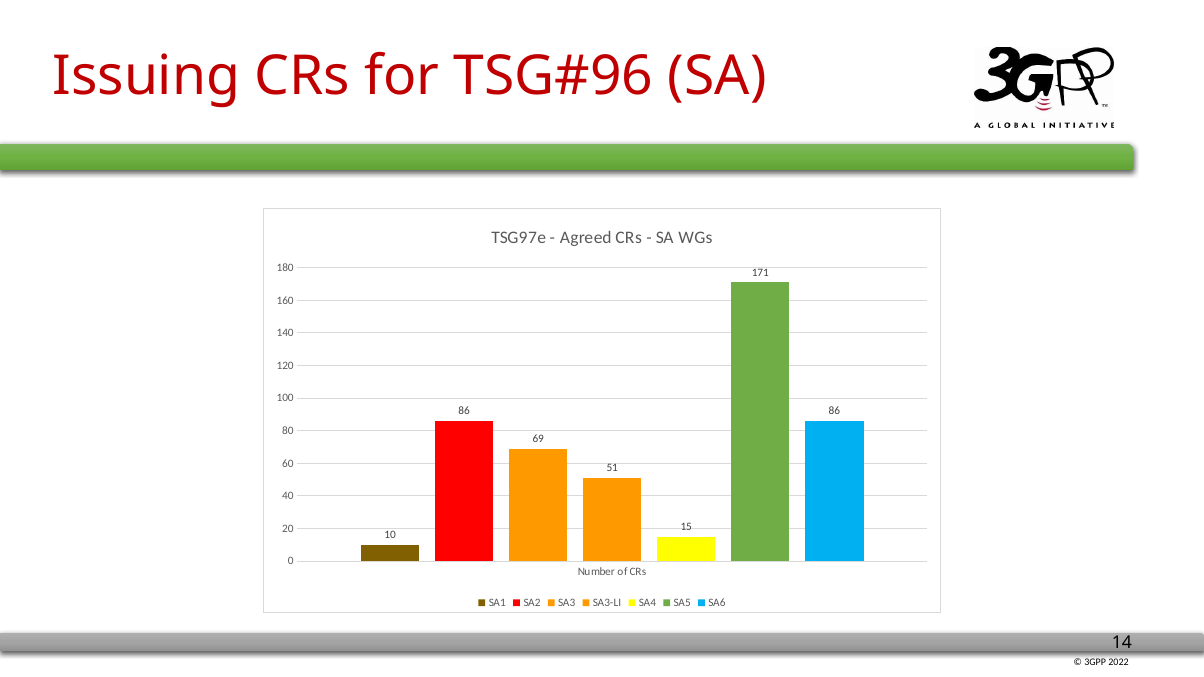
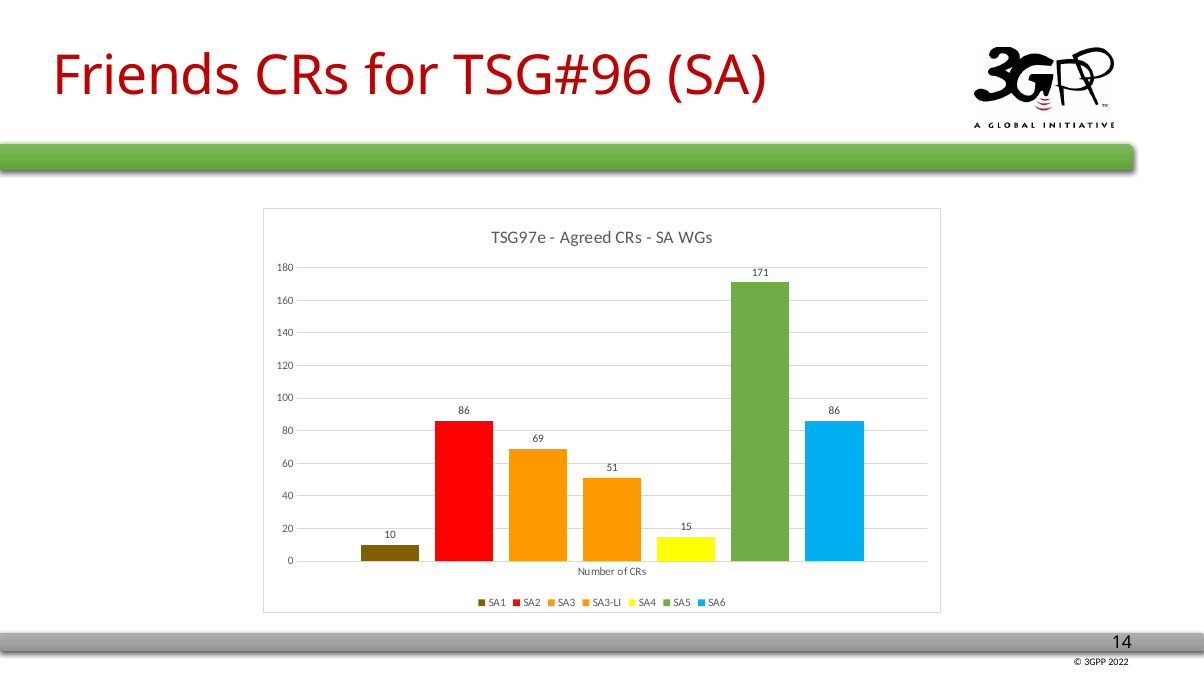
Issuing: Issuing -> Friends (147, 76)
